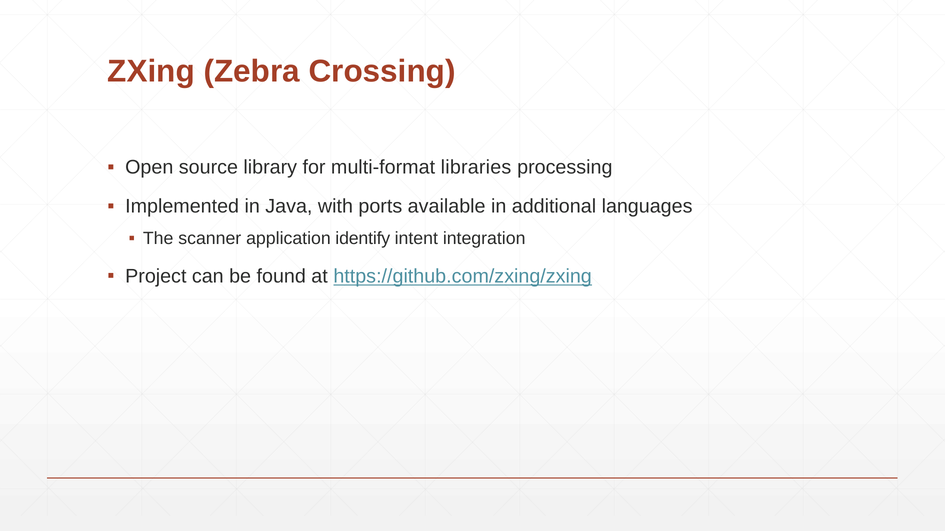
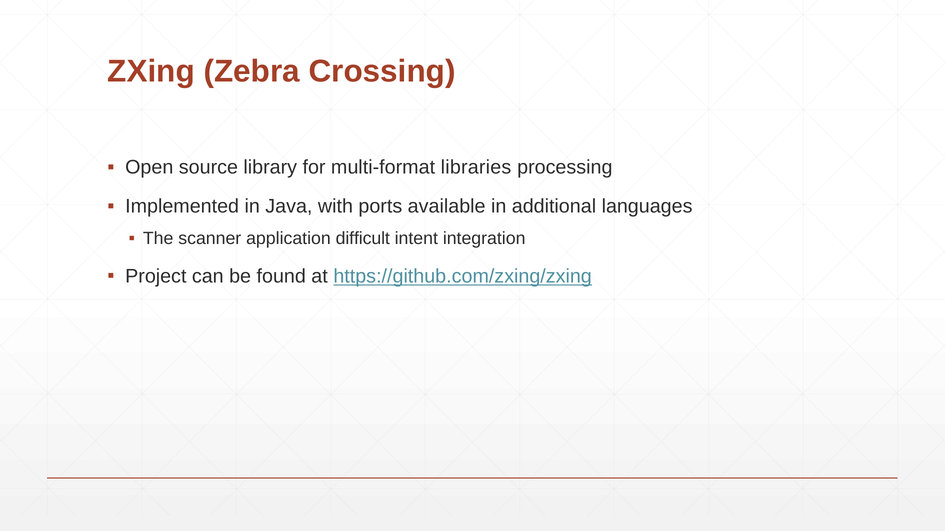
identify: identify -> difficult (363, 239)
